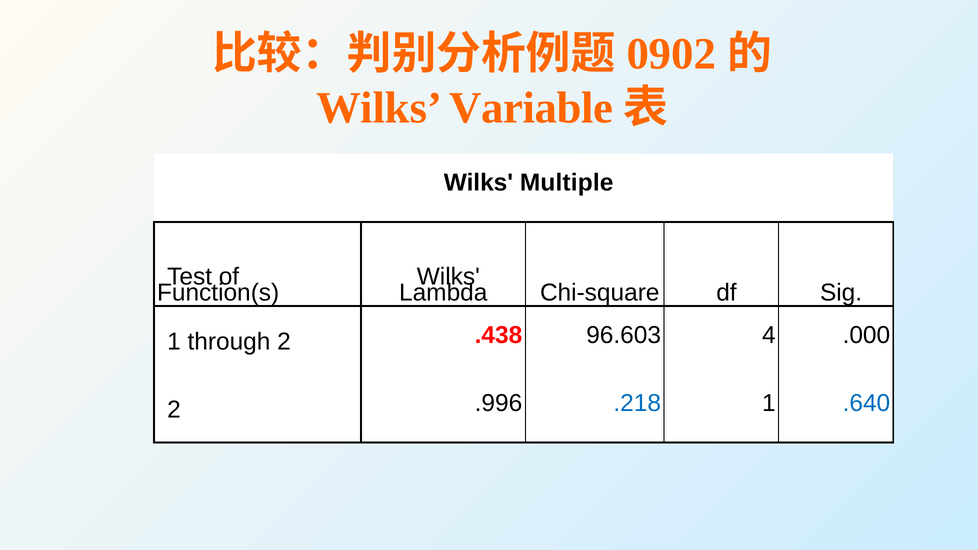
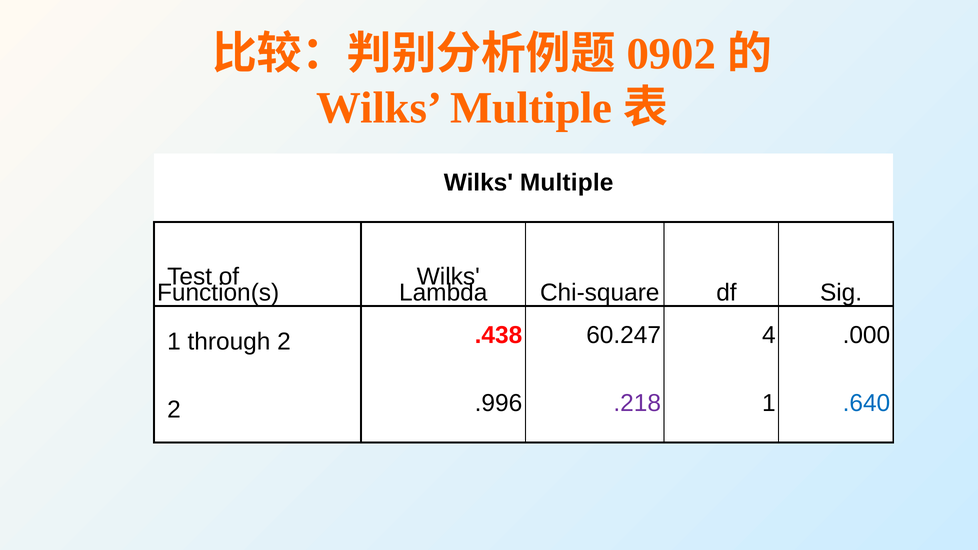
Variable: Variable -> Multiple (531, 108)
96.603: 96.603 -> 60.247 (624, 335)
.218 colour: blue -> purple (637, 403)
